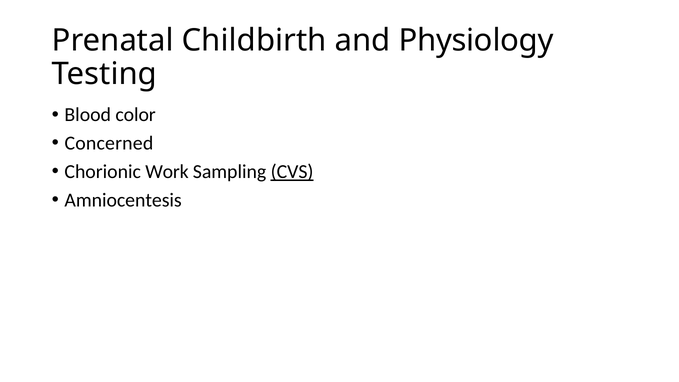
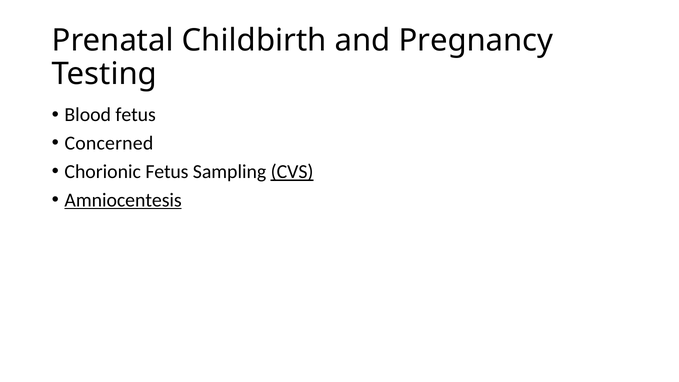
Physiology: Physiology -> Pregnancy (476, 40)
Blood color: color -> fetus (136, 115)
Chorionic Work: Work -> Fetus (167, 172)
Amniocentesis underline: none -> present (123, 200)
